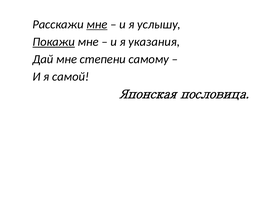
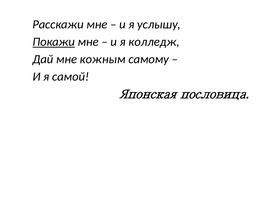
мне underline: present -> none (97, 24)
указания: указания -> колледж (154, 42)
степени: степени -> кожным (103, 59)
